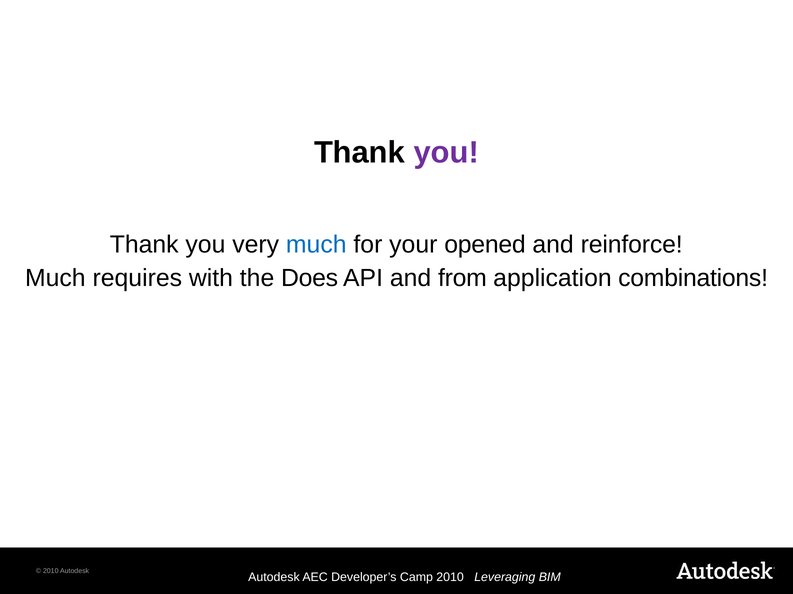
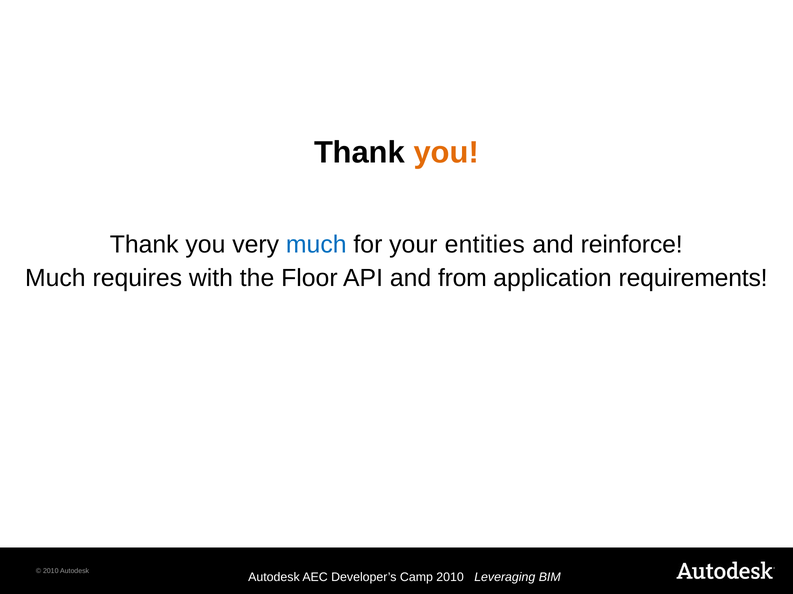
you colour: purple -> orange (446, 153)
opened: opened -> entities (485, 245)
Does: Does -> Floor (309, 278)
combinations: combinations -> requirements (693, 278)
